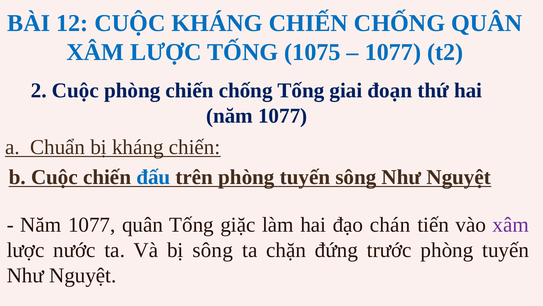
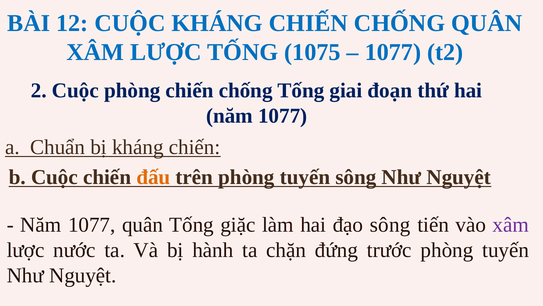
đấu colour: blue -> orange (153, 177)
đạo chán: chán -> sông (390, 224)
bị sông: sông -> hành (213, 250)
